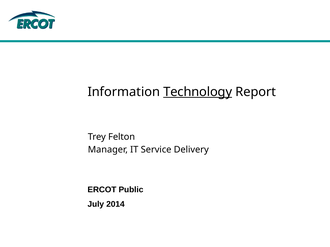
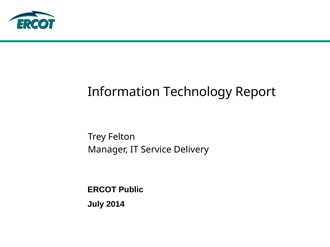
Technology underline: present -> none (198, 92)
